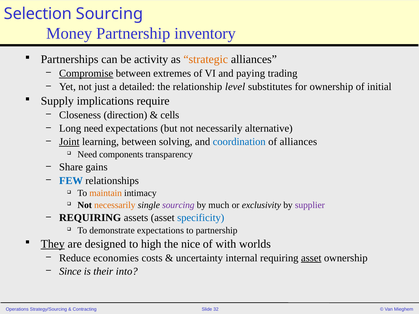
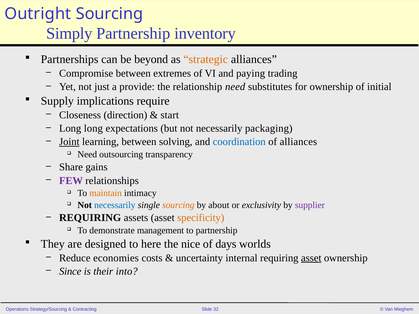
Selection: Selection -> Outright (38, 14)
Money: Money -> Simply (69, 33)
activity: activity -> beyond (151, 59)
Compromise underline: present -> none (86, 73)
detailed: detailed -> provide (137, 87)
relationship level: level -> need (235, 87)
cells: cells -> start (170, 115)
Long need: need -> long (93, 129)
alternative: alternative -> packaging (269, 129)
components: components -> outsourcing (121, 155)
FEW colour: blue -> purple (71, 181)
necessarily colour: orange -> blue (115, 205)
sourcing colour: purple -> orange (178, 205)
much: much -> about (219, 205)
specificity colour: blue -> orange (201, 218)
demonstrate expectations: expectations -> management (160, 230)
They underline: present -> none (53, 244)
high: high -> here (151, 244)
with: with -> days (226, 244)
